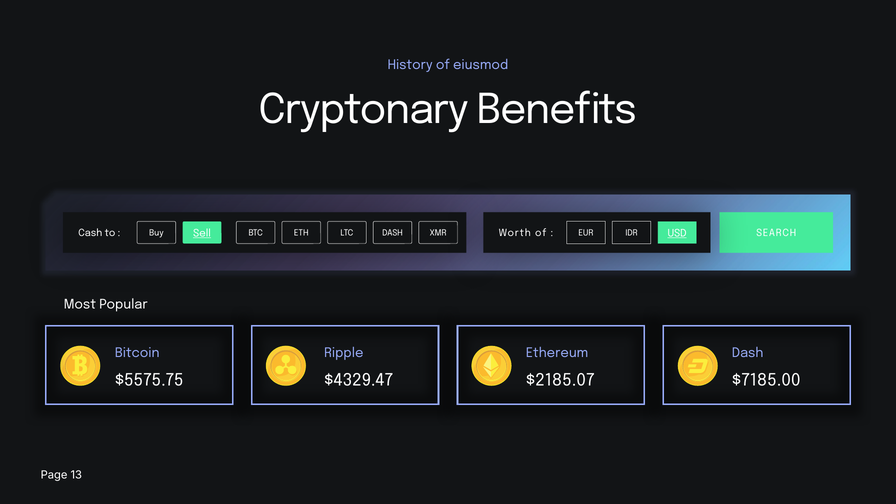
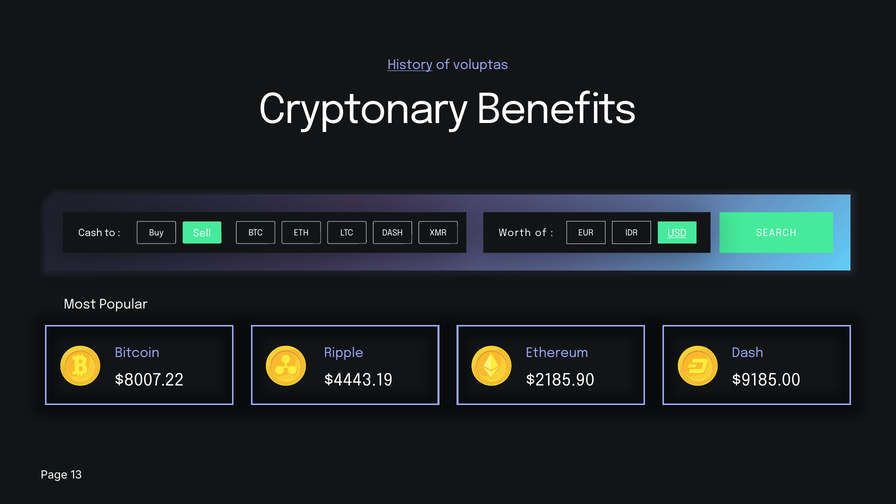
History underline: none -> present (410, 65)
eiusmod: eiusmod -> voluptas (481, 65)
Sell underline: present -> none (202, 233)
$5575.75: $5575.75 -> $8007.22 (149, 380)
$4329.47: $4329.47 -> $4443.19 (359, 380)
$2185.07: $2185.07 -> $2185.90 (560, 380)
$7185.00: $7185.00 -> $9185.00 (766, 380)
